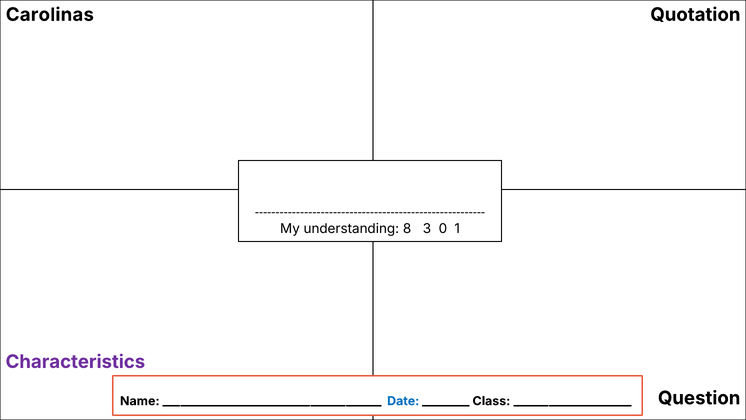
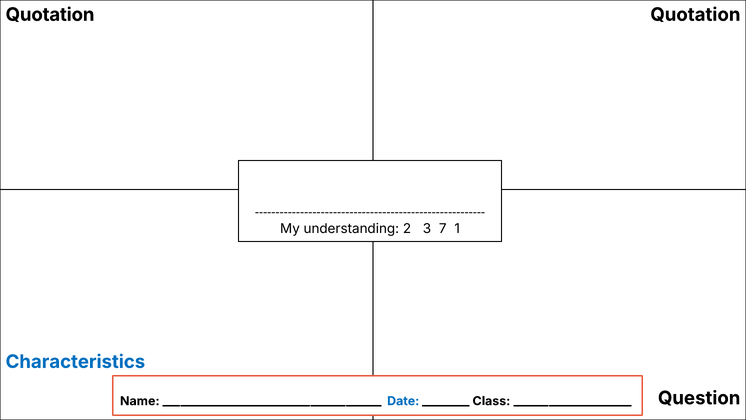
Carolinas: Carolinas -> Quotation (50, 15)
8: 8 -> 2 (407, 229)
0: 0 -> 7 (443, 229)
Characteristics colour: purple -> blue (75, 361)
